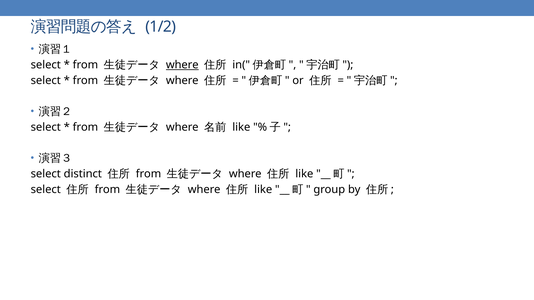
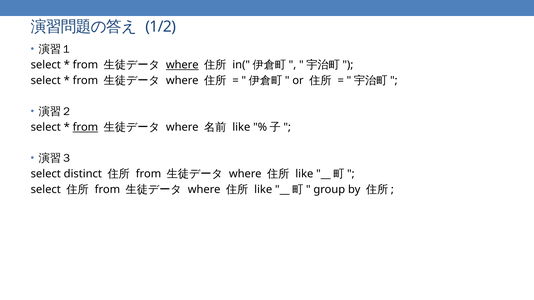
from underline: none -> present (85, 127)
